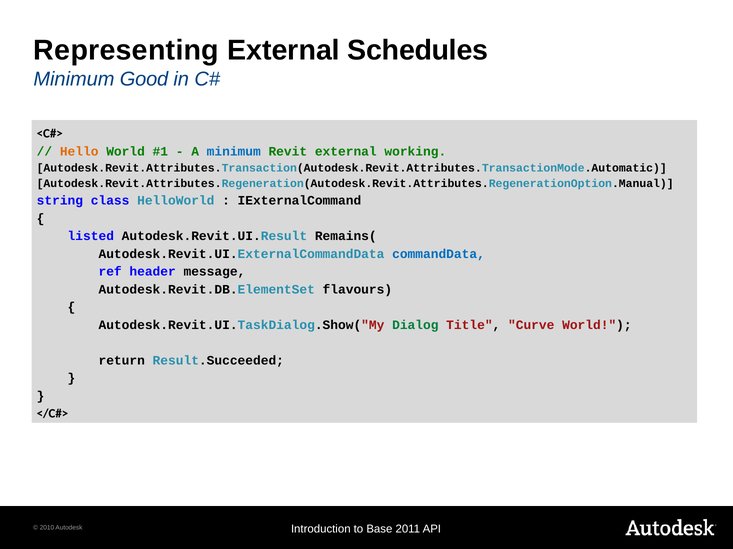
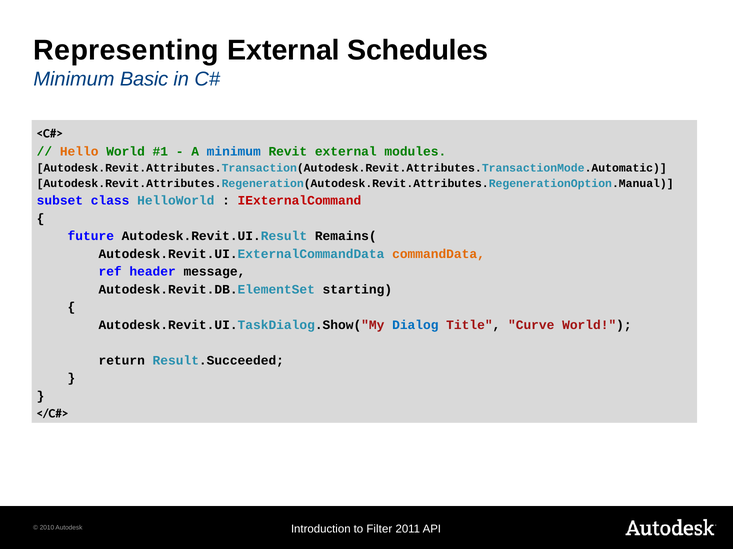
Good: Good -> Basic (144, 79)
working: working -> modules (415, 152)
string: string -> subset (60, 201)
IExternalCommand colour: black -> red (299, 201)
listed: listed -> future (91, 236)
commandData colour: blue -> orange (439, 254)
flavours: flavours -> starting (357, 290)
Dialog colour: green -> blue (415, 325)
Base: Base -> Filter (379, 530)
